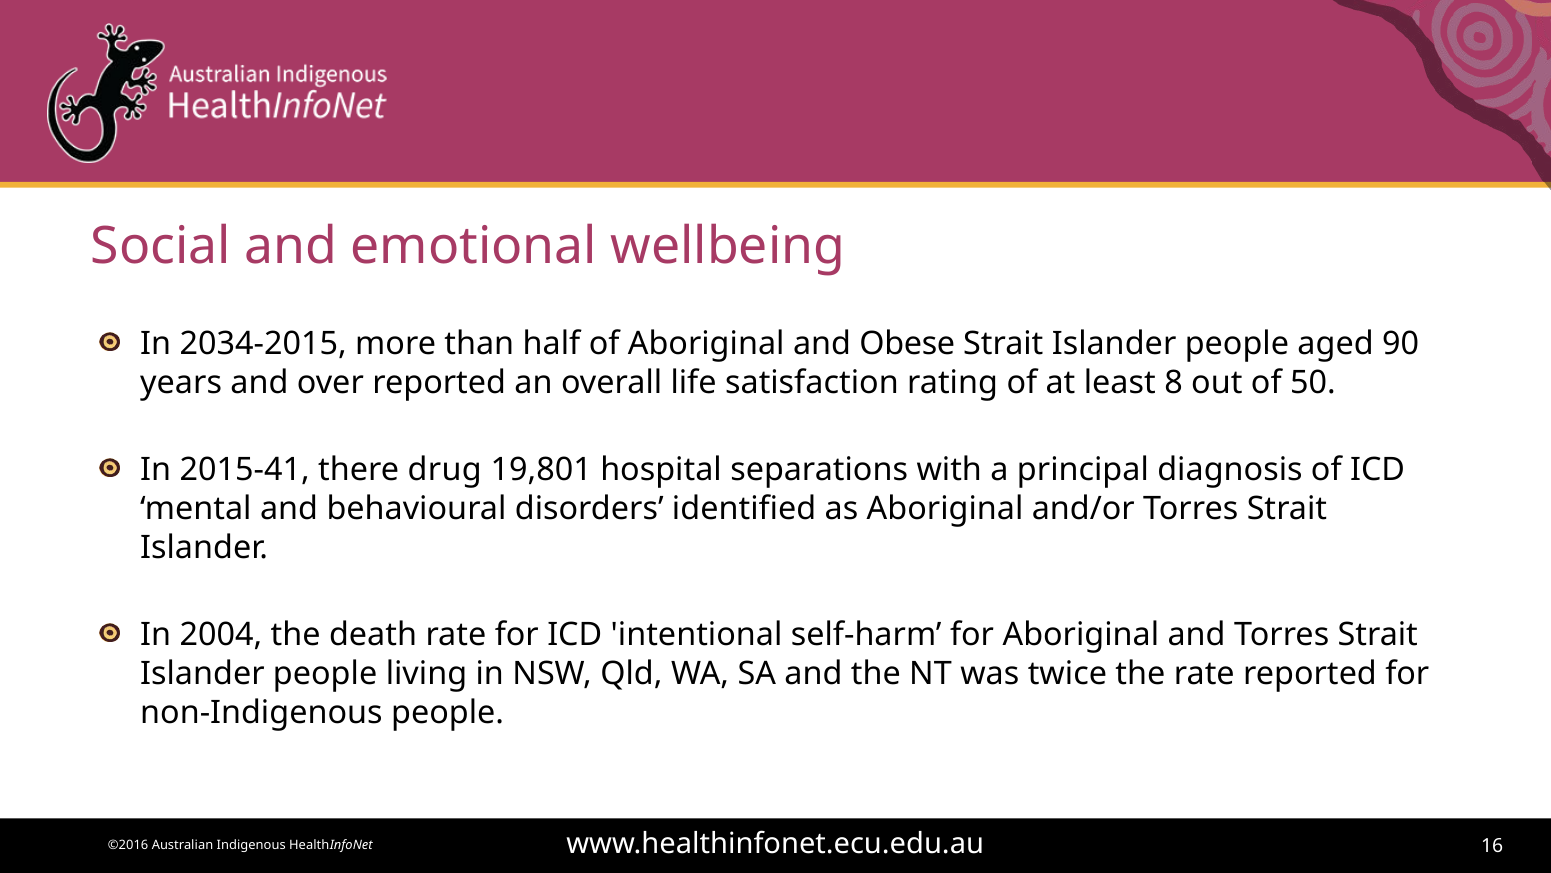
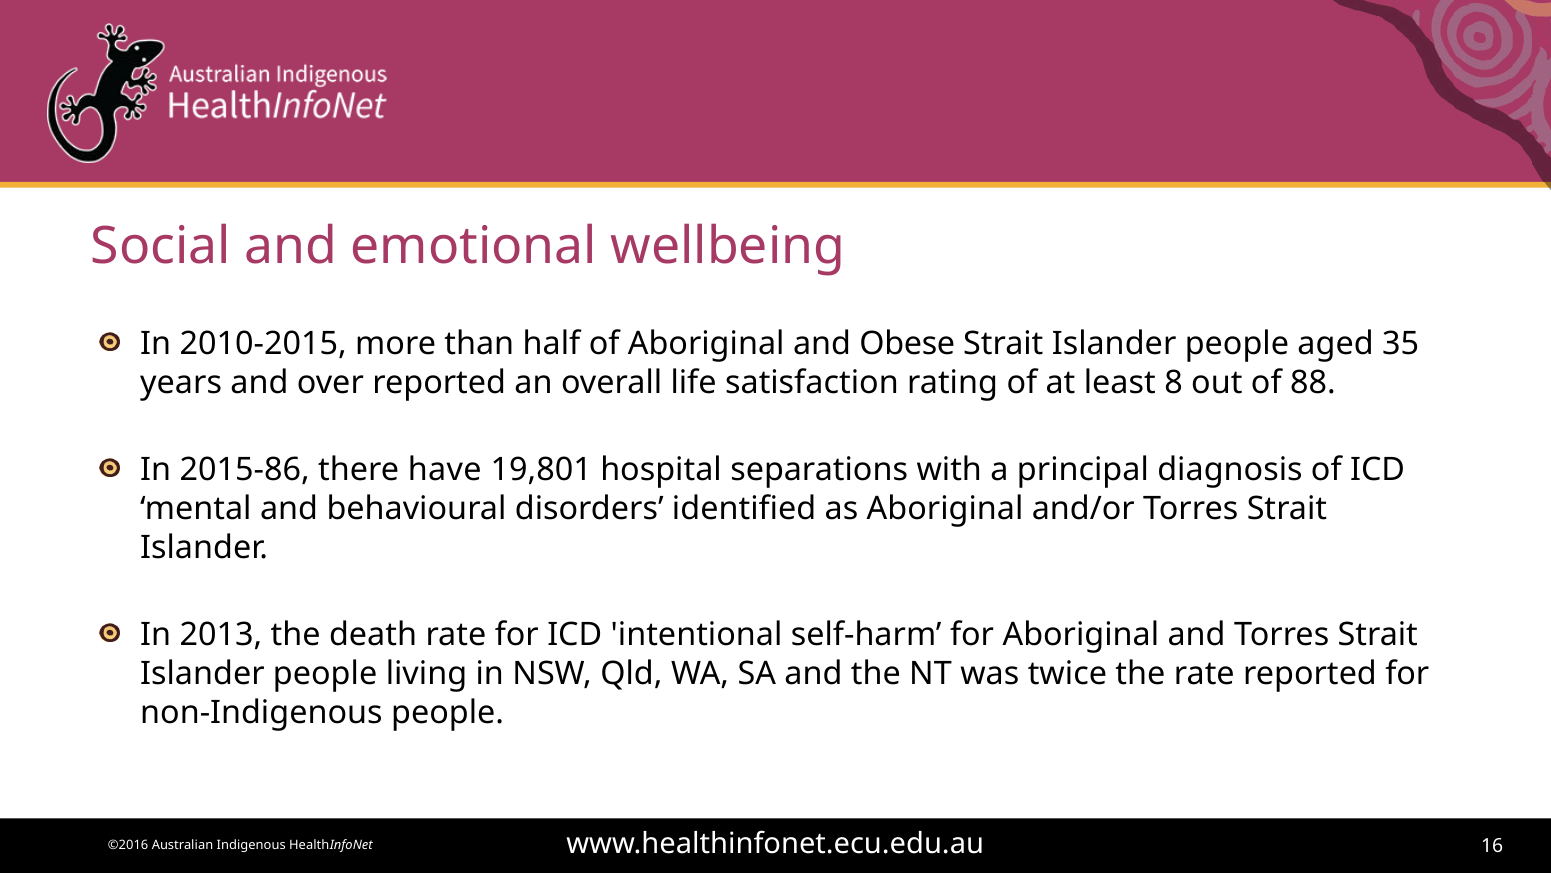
2034-2015: 2034-2015 -> 2010-2015 (263, 343)
90: 90 -> 35 (1401, 343)
50: 50 -> 88 (1313, 382)
2015-41: 2015-41 -> 2015-86 (245, 470)
drug: drug -> have (445, 470)
2004: 2004 -> 2013 (221, 634)
